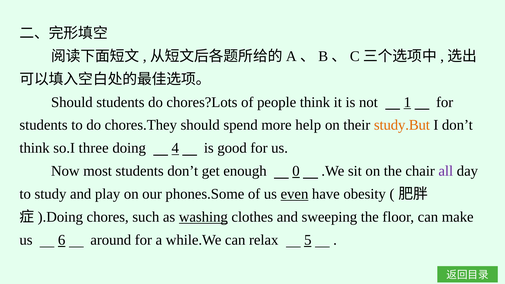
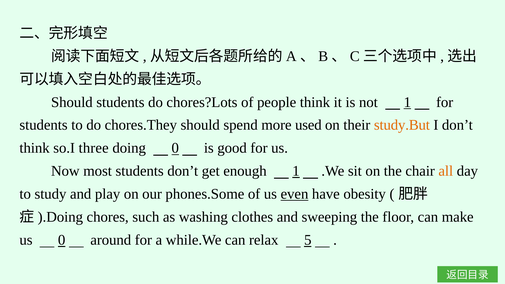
help: help -> used (308, 125)
doing 4: 4 -> 0 (175, 148)
enough 0: 0 -> 1 (296, 171)
all colour: purple -> orange (446, 171)
washing underline: present -> none (203, 217)
us 6: 6 -> 0 (62, 240)
